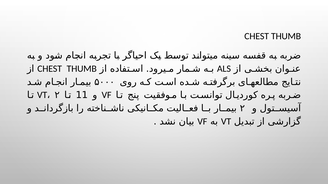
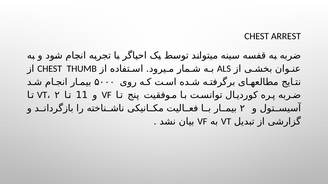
THUMB: THUMB -> ARREST (286, 36)
